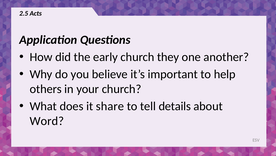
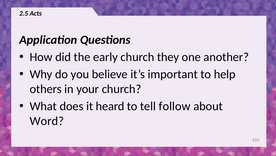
share: share -> heard (110, 106)
details: details -> follow (175, 106)
